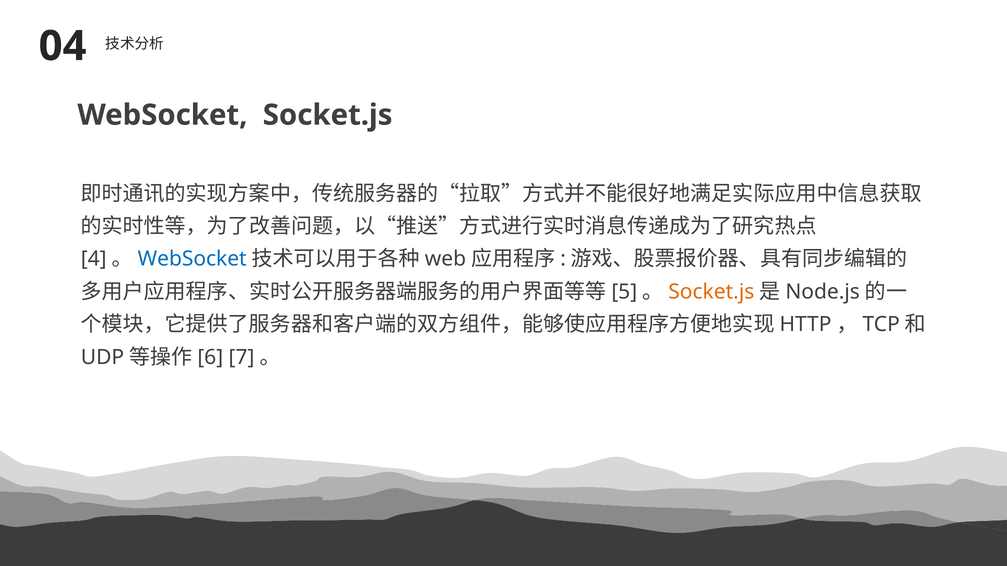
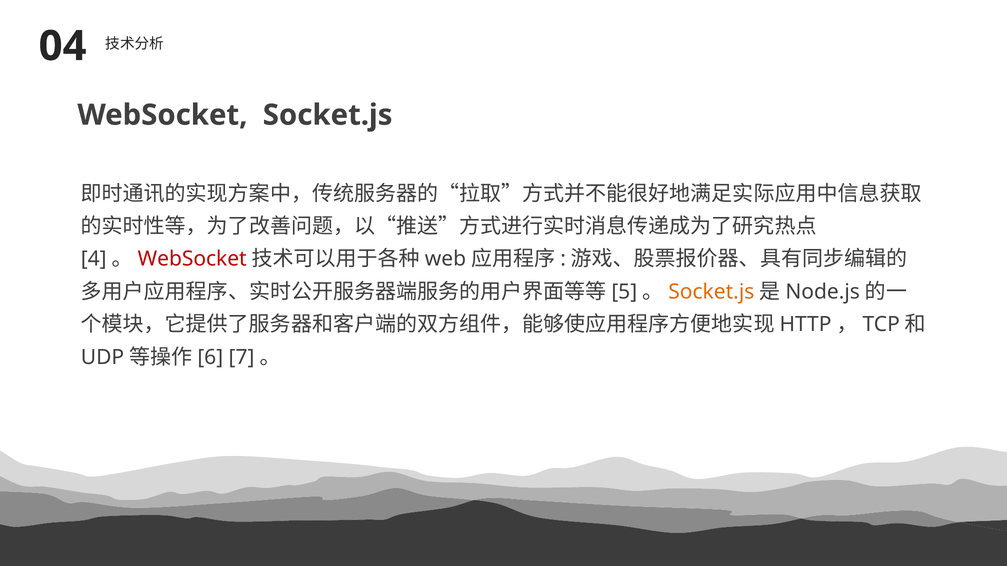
WebSocket colour: blue -> red (192, 259)
